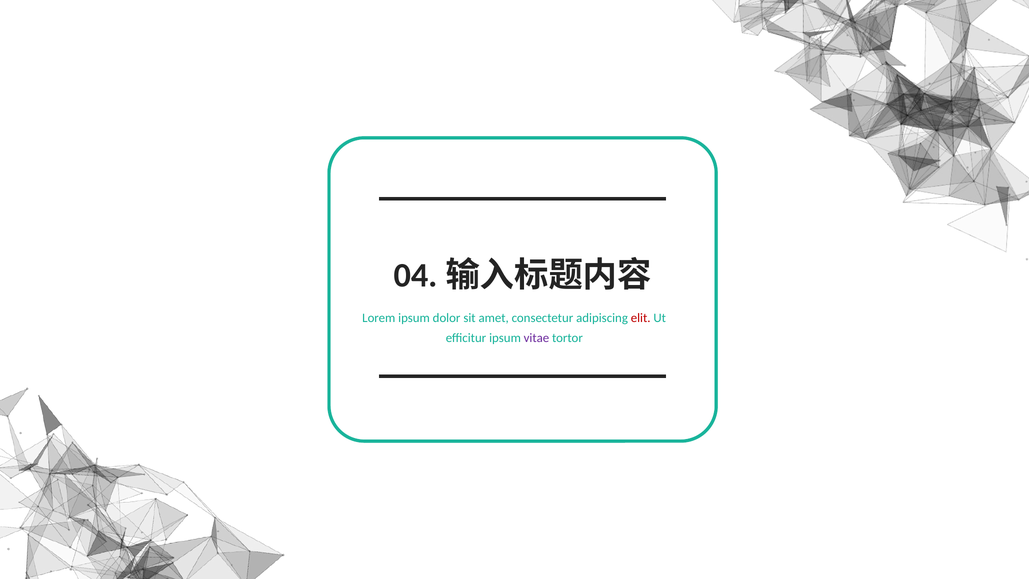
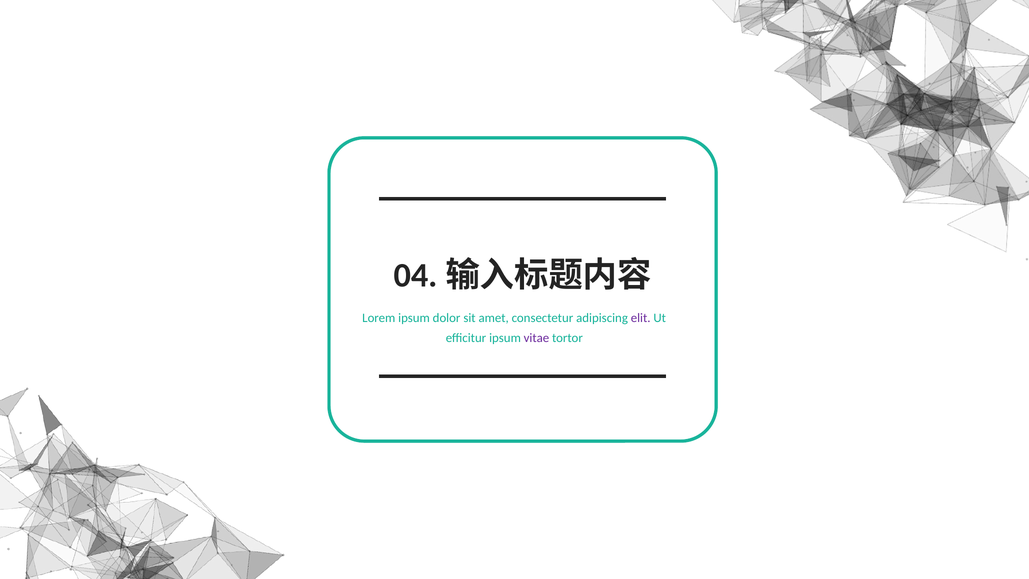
elit colour: red -> purple (641, 318)
